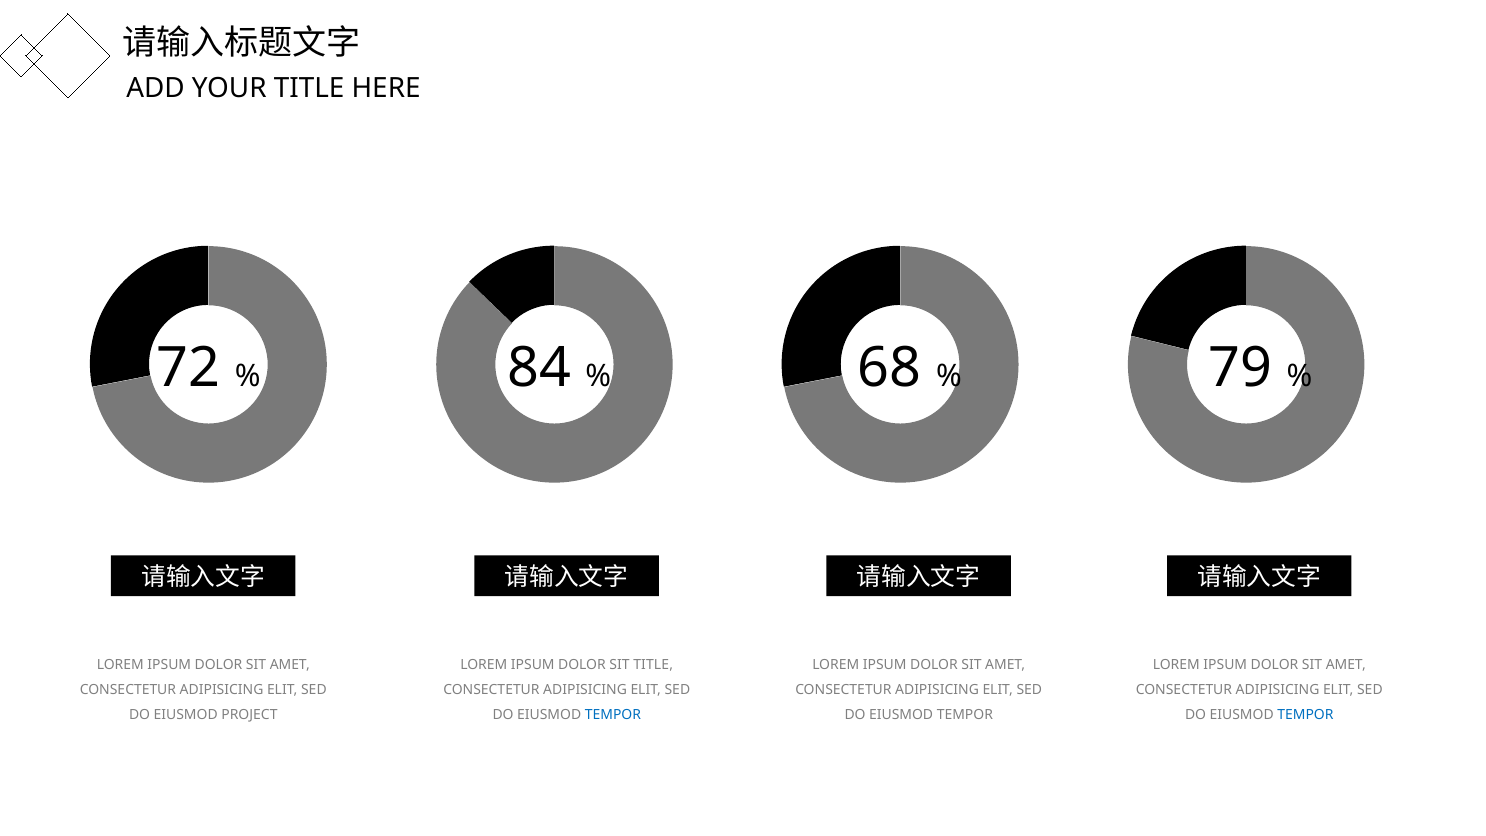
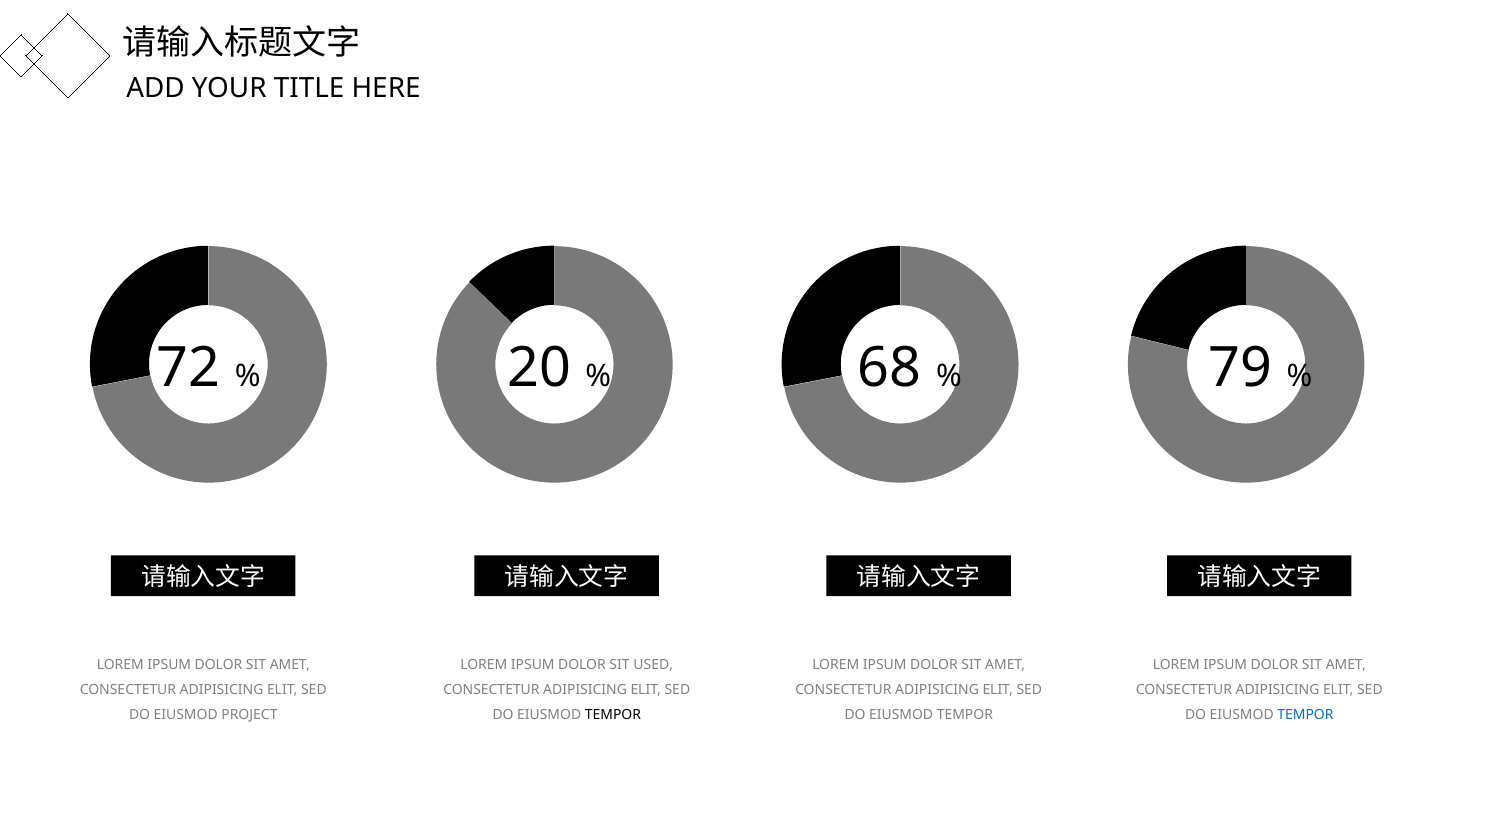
84: 84 -> 20 (539, 368)
SIT TITLE: TITLE -> USED (653, 665)
TEMPOR colour: blue -> black (613, 715)
